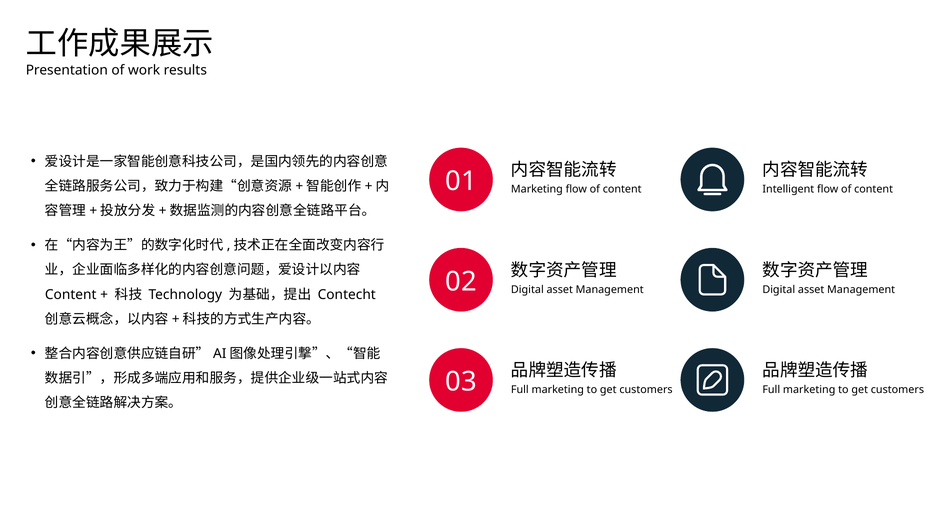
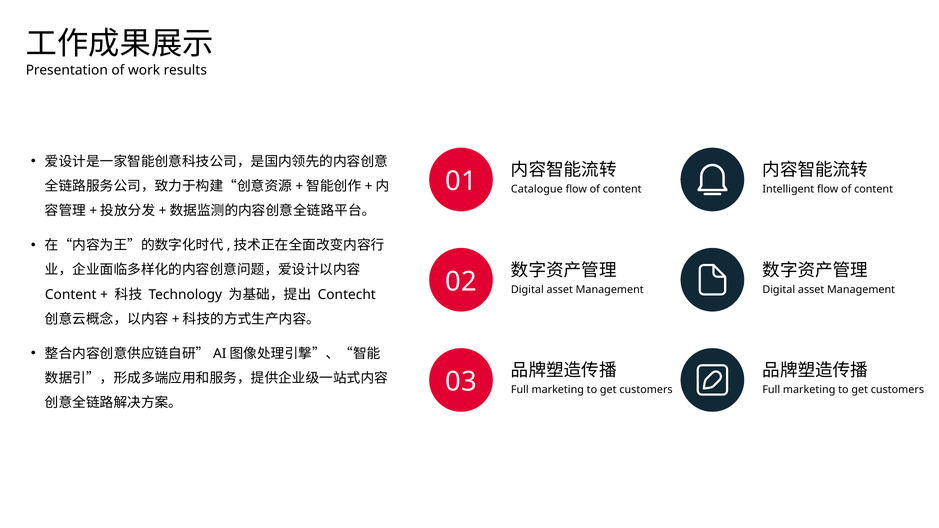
Marketing: Marketing -> Catalogue (537, 189)
